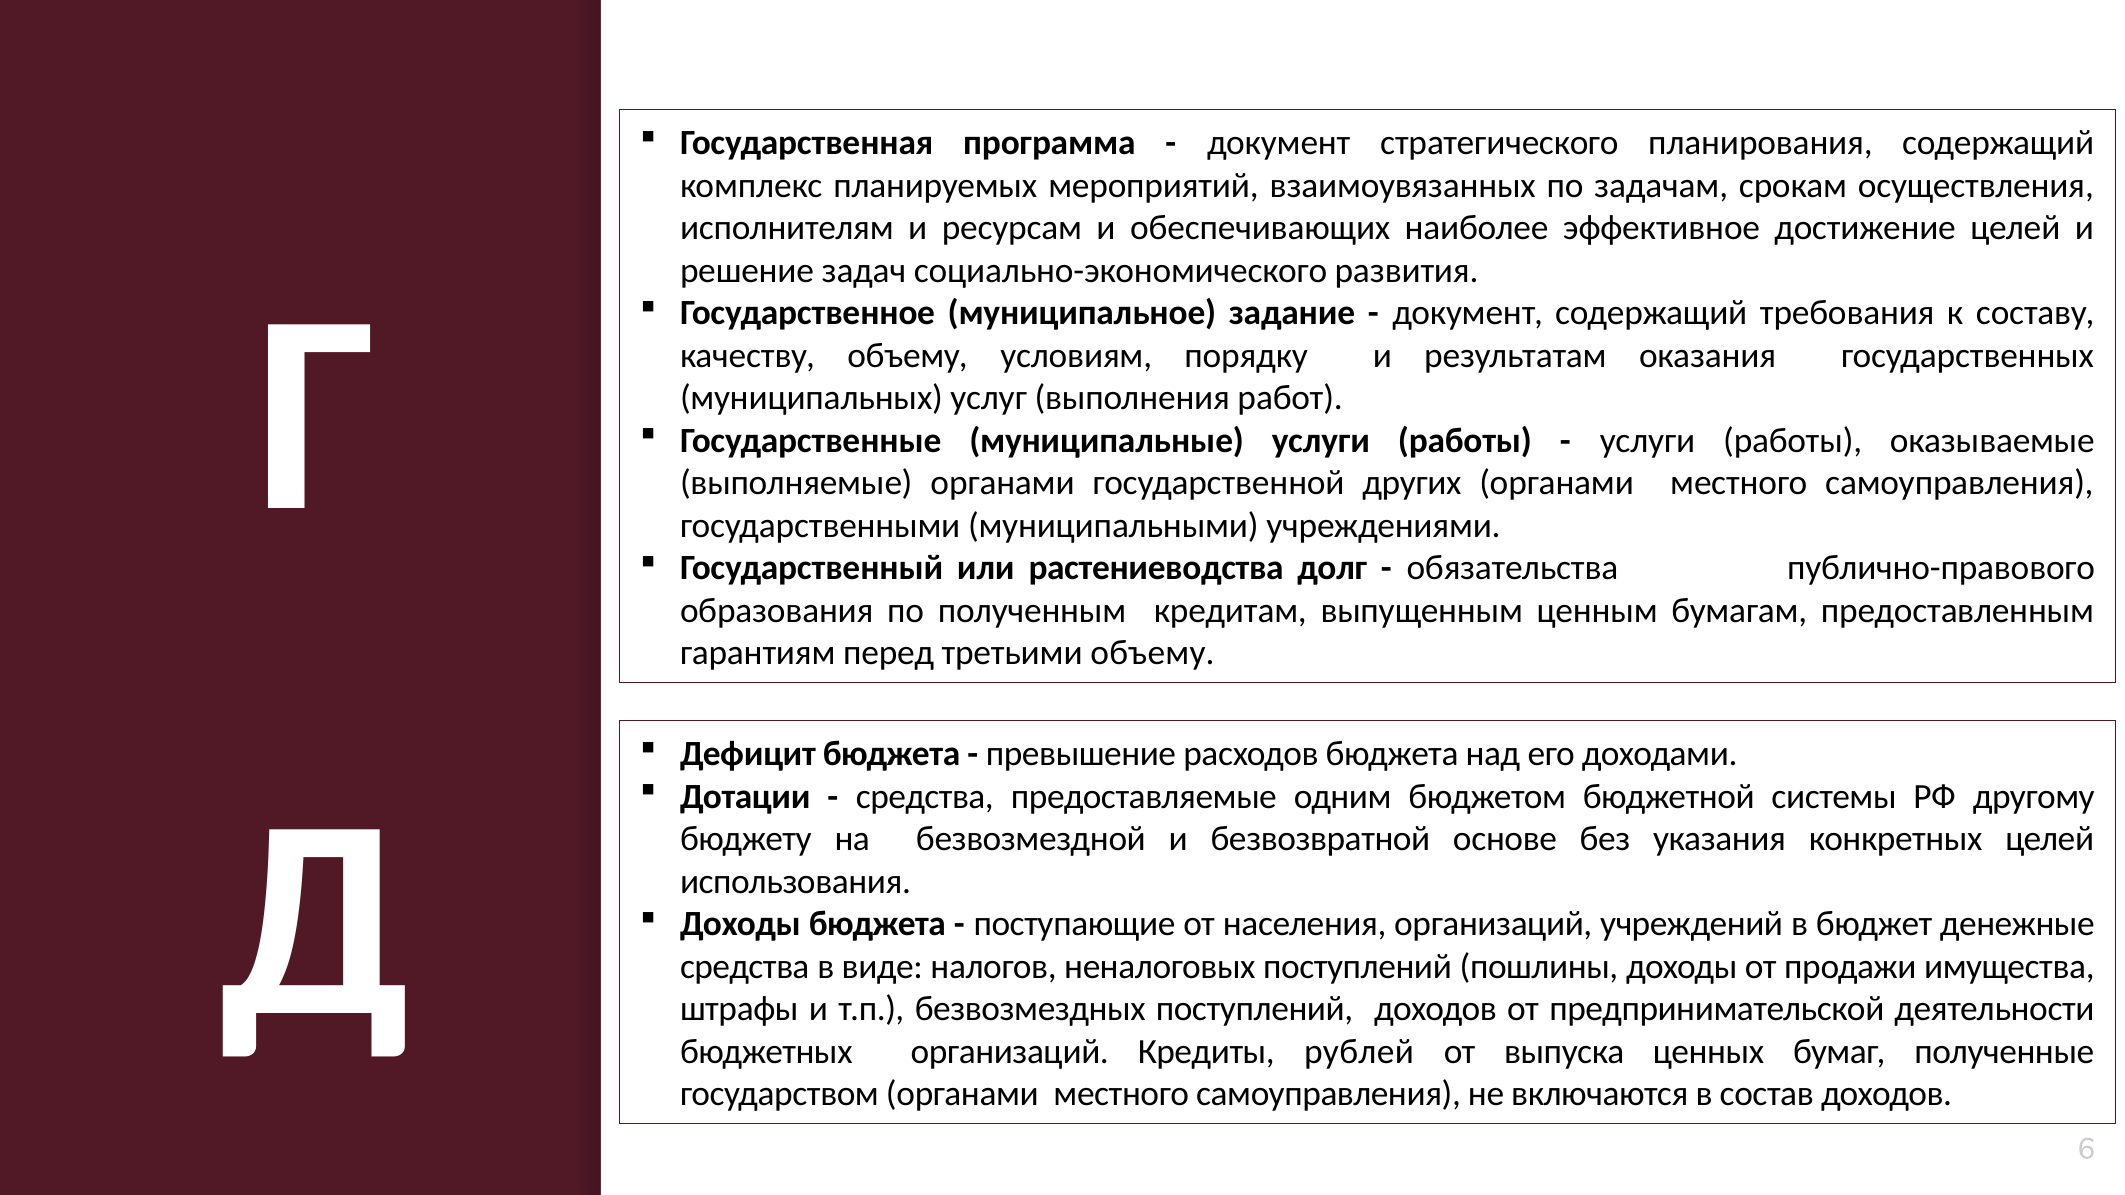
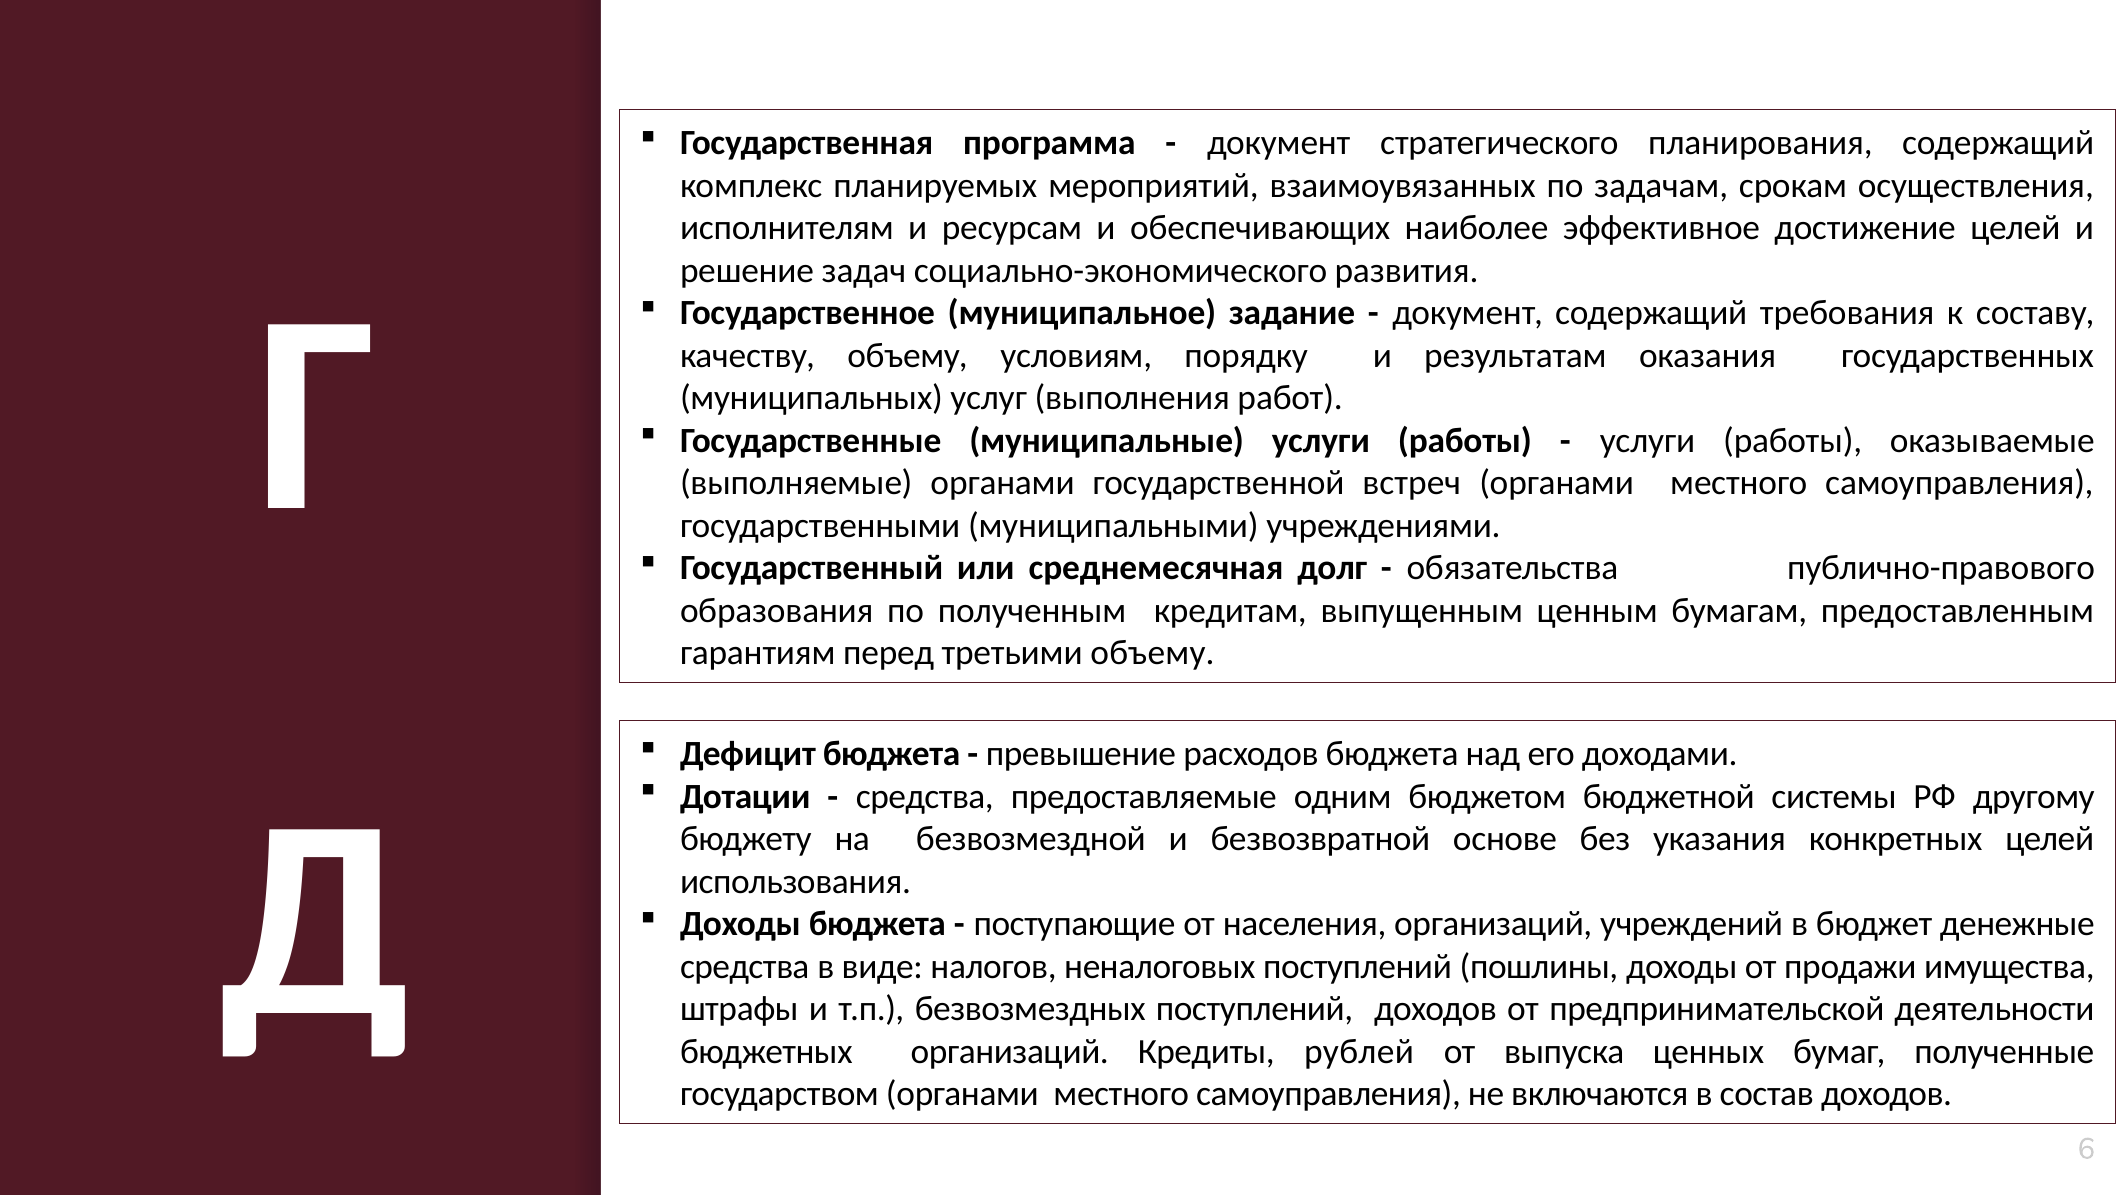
других: других -> встреч (1412, 483)
растениеводства: растениеводства -> среднемесячная (1156, 568)
